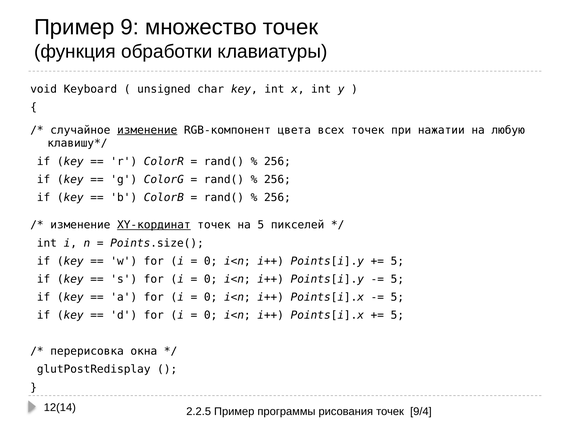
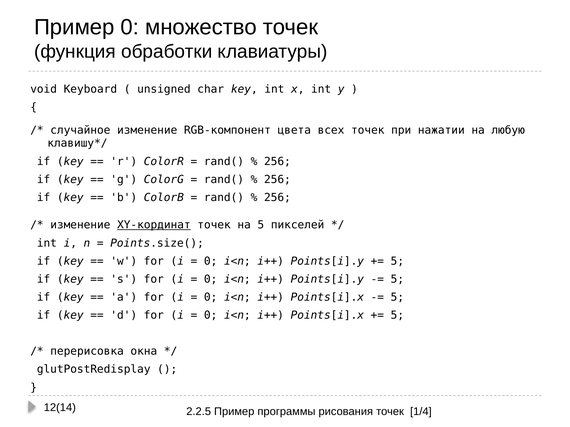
Пример 9: 9 -> 0 (130, 27)
изменение underline: present -> none (147, 130)
9/4: 9/4 -> 1/4 (421, 412)
